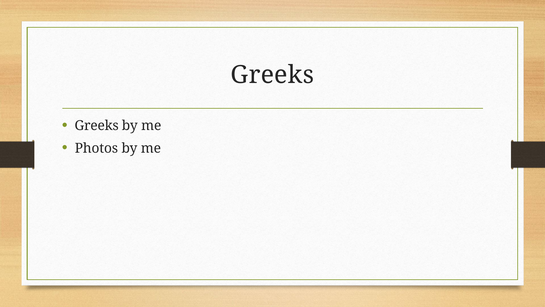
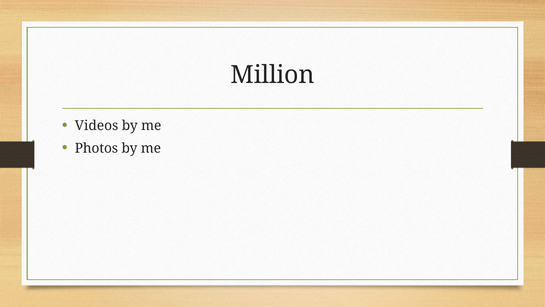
Greeks: Greeks -> Million (273, 75)
Greeks: Greeks -> Videos (97, 125)
